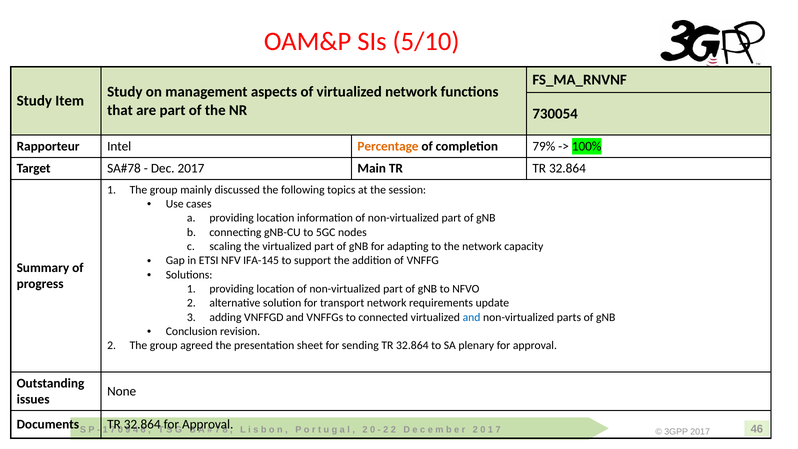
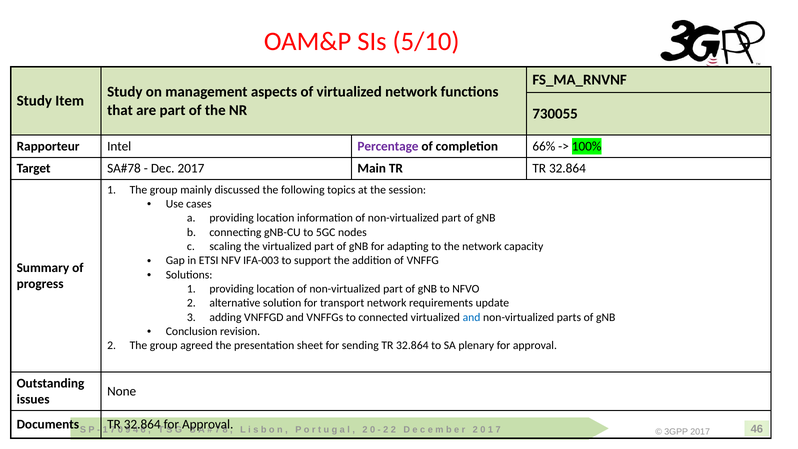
730054: 730054 -> 730055 (555, 114)
Percentage colour: orange -> purple (388, 146)
79%: 79% -> 66% (544, 146)
IFA-145: IFA-145 -> IFA-003 (261, 261)
